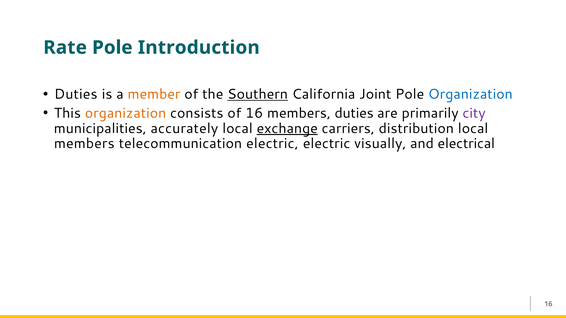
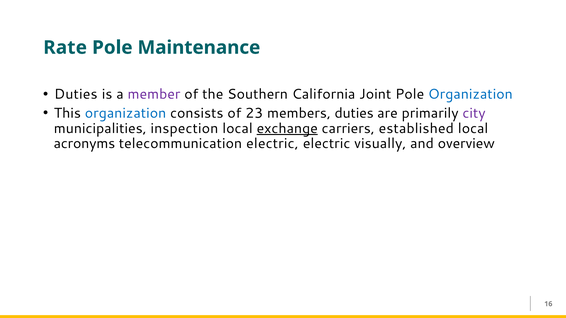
Introduction: Introduction -> Maintenance (199, 48)
member colour: orange -> purple (154, 94)
Southern underline: present -> none (258, 94)
organization colour: orange -> blue (126, 113)
of 16: 16 -> 23 (254, 113)
accurately: accurately -> inspection (184, 129)
distribution: distribution -> established (416, 129)
members: members -> acronyms (84, 144)
electrical: electrical -> overview (466, 144)
